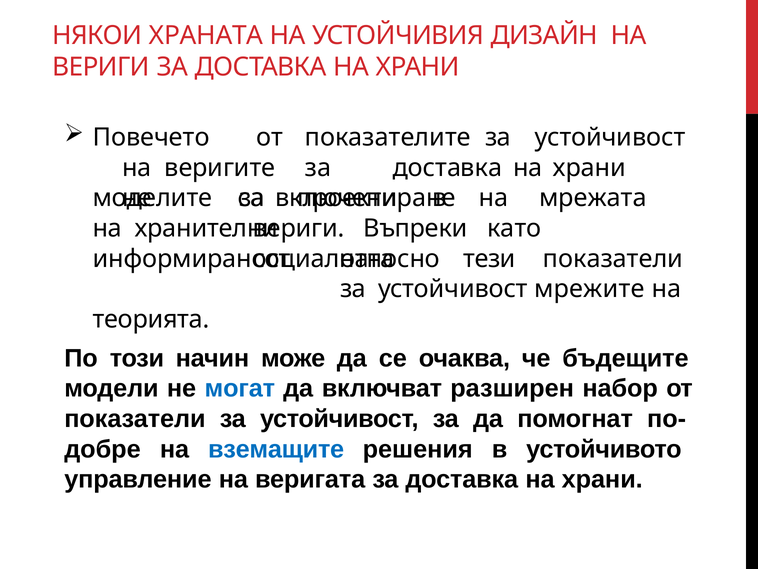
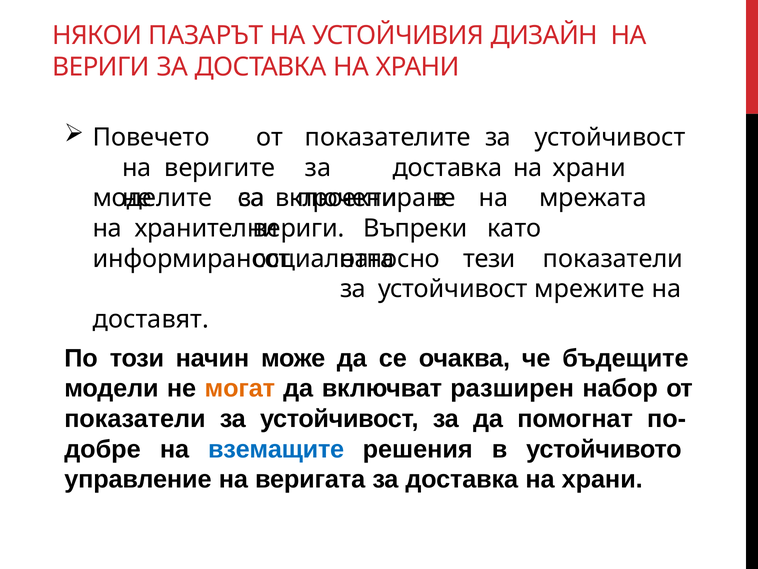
ХРАНАТА: ХРАНАТА -> ПАЗАРЪТ (206, 36)
теорията: теорията -> доставят (151, 319)
могат colour: blue -> orange (240, 388)
